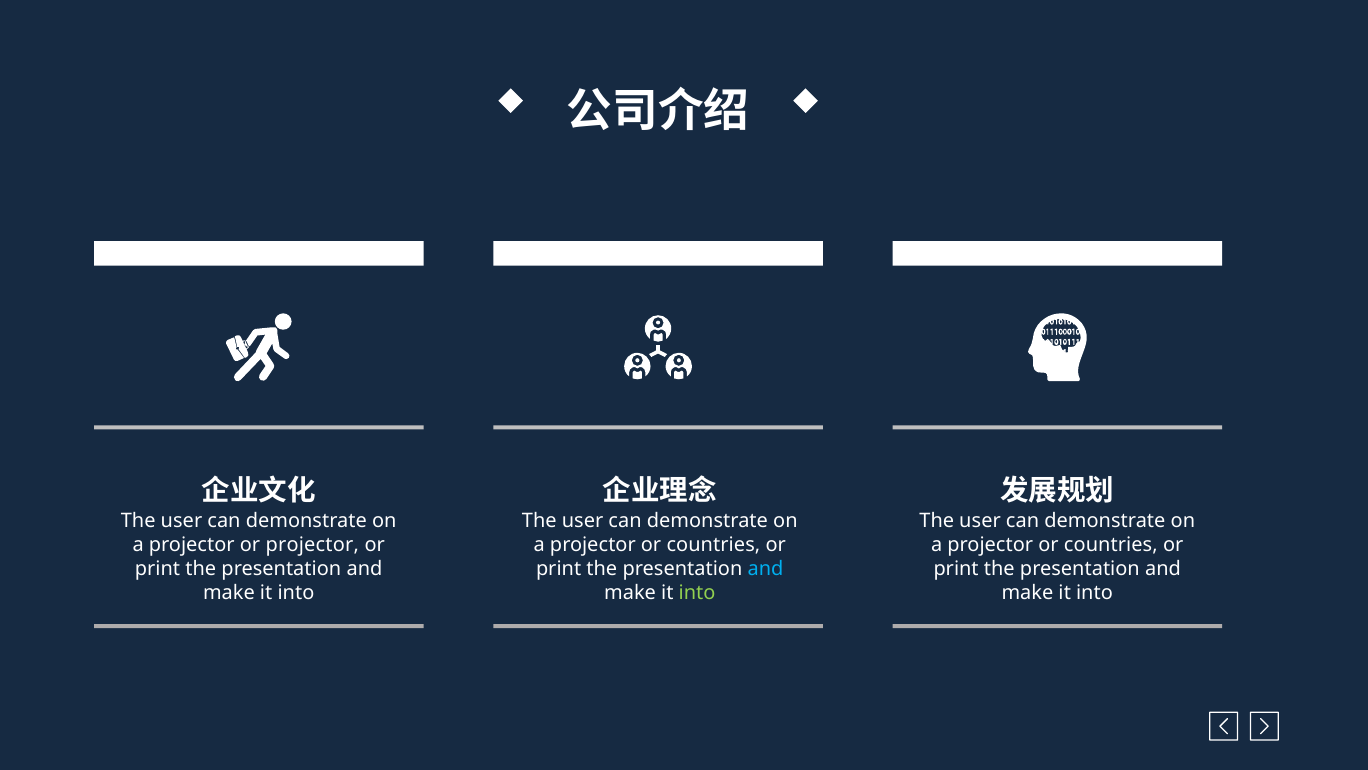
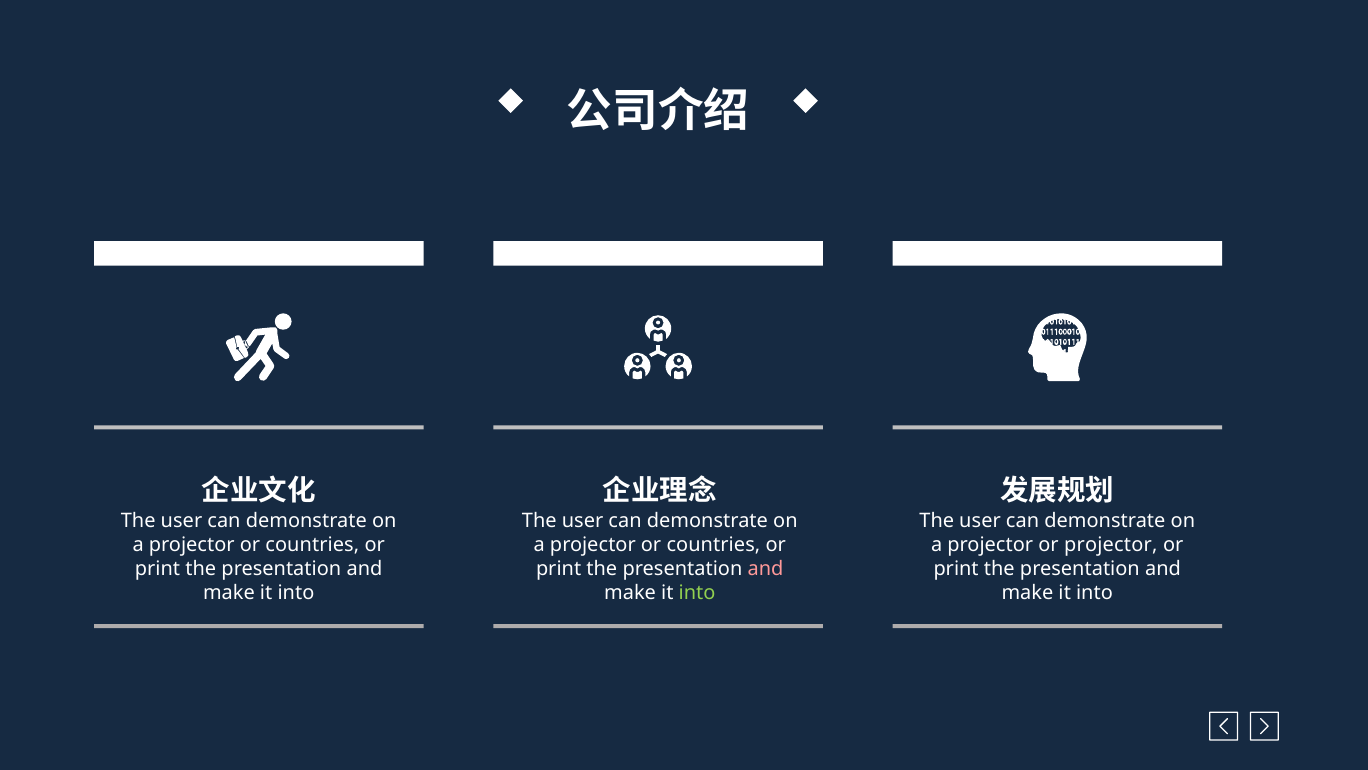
projector: projector -> countries (312, 544)
countries: countries -> projector (1111, 544)
and colour: light blue -> pink (766, 568)
